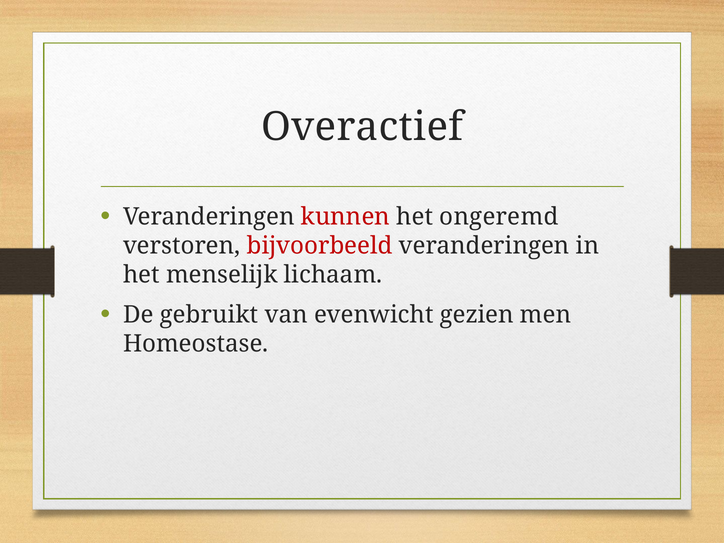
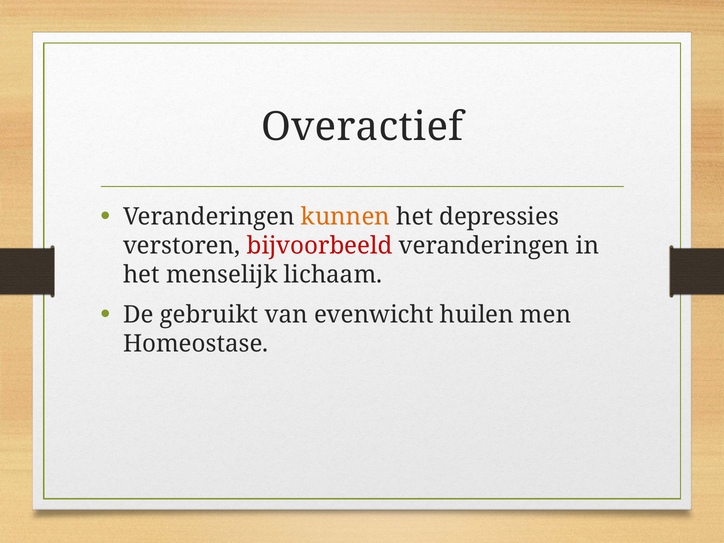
kunnen colour: red -> orange (345, 217)
ongeremd: ongeremd -> depressies (499, 217)
gezien: gezien -> huilen (477, 315)
